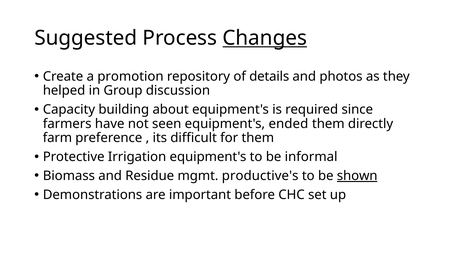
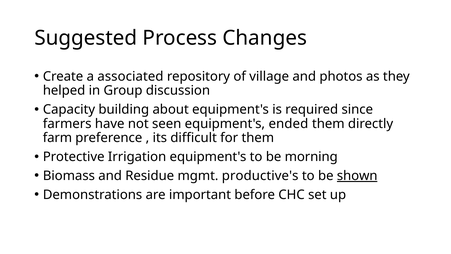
Changes underline: present -> none (265, 38)
promotion: promotion -> associated (130, 76)
details: details -> village (269, 76)
informal: informal -> morning (311, 157)
